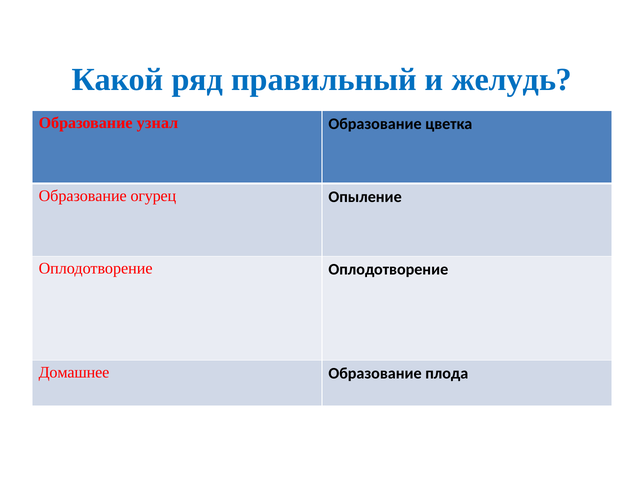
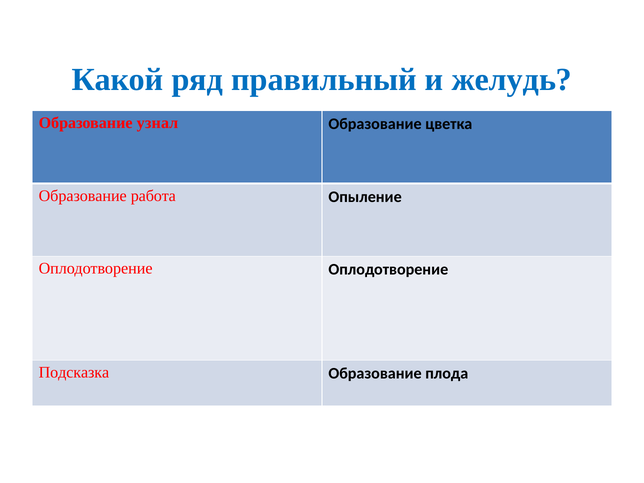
огурец: огурец -> работа (153, 196)
Домашнее: Домашнее -> Подсказка (74, 373)
